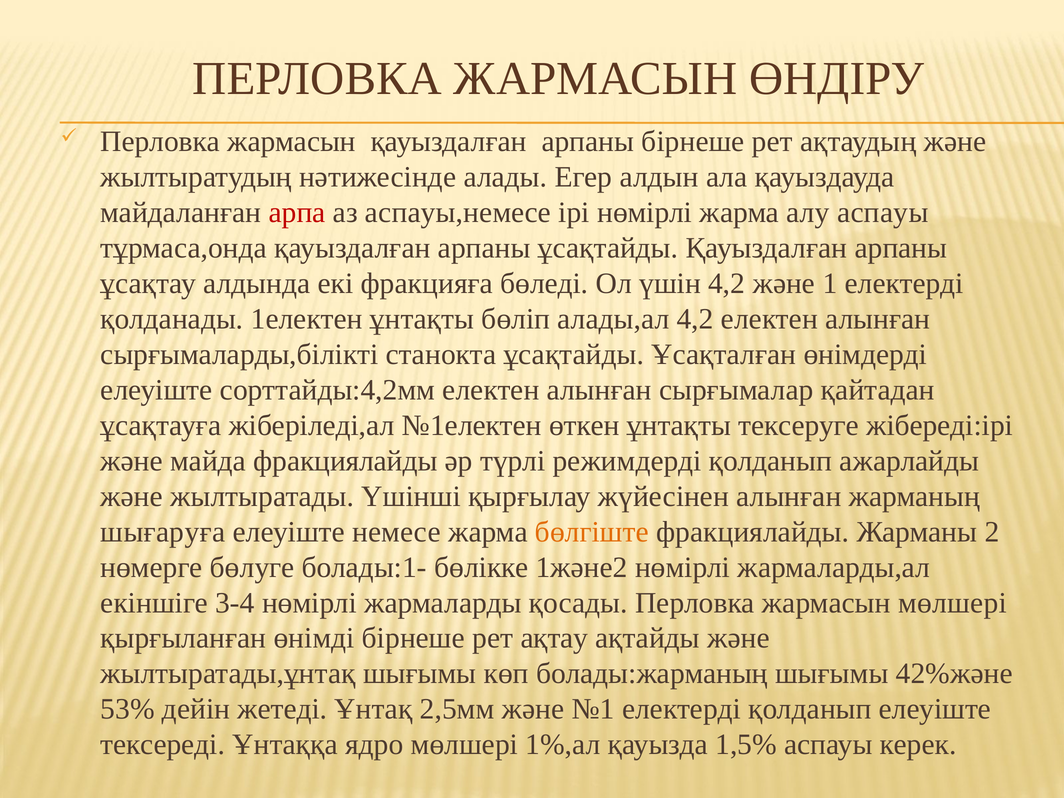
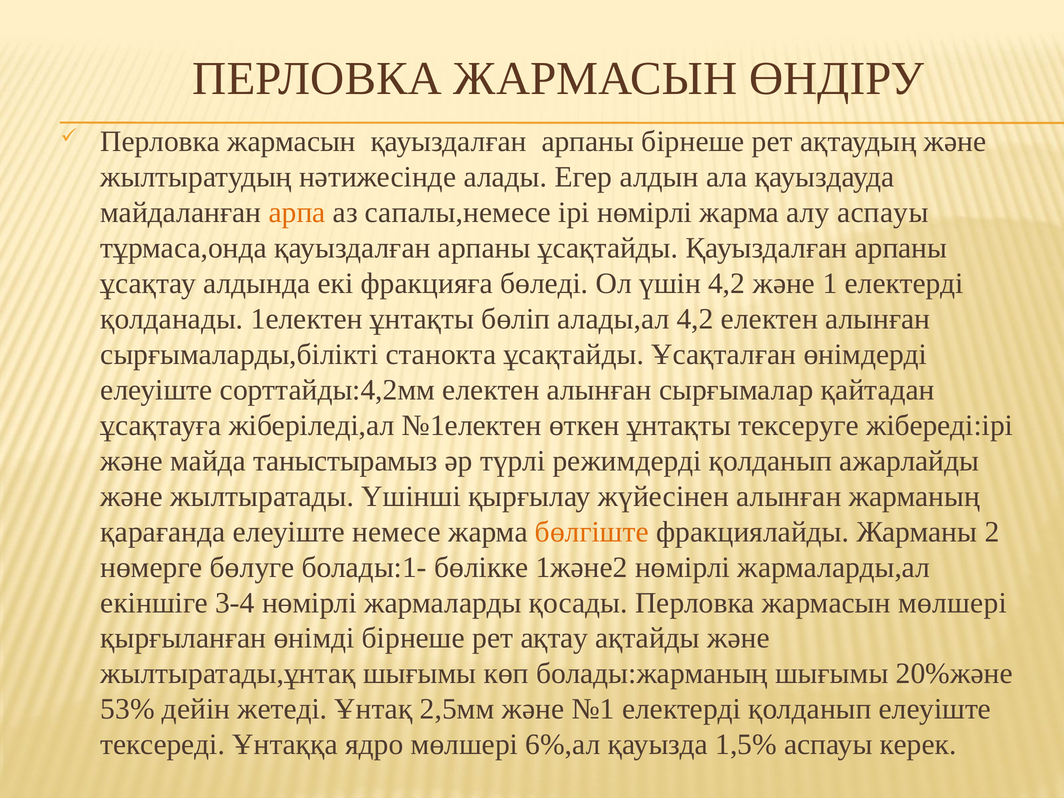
арпа colour: red -> orange (297, 212)
аспауы,немесе: аспауы,немесе -> сапалы,немесе (458, 212)
майда фракциялайды: фракциялайды -> таныстырамыз (345, 461)
шығаруға: шығаруға -> қарағанда (163, 532)
42%және: 42%және -> 20%және (954, 674)
1%,ал: 1%,ал -> 6%,ал (563, 745)
